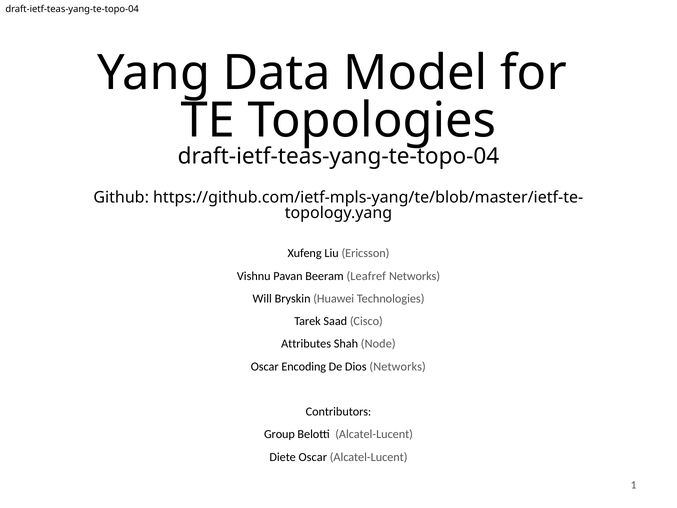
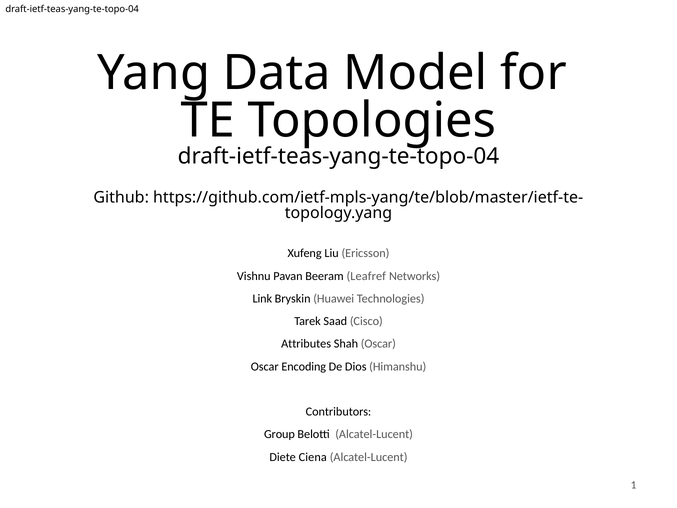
Will: Will -> Link (262, 298)
Shah Node: Node -> Oscar (378, 344)
Dios Networks: Networks -> Himanshu (398, 366)
Diete Oscar: Oscar -> Ciena (313, 457)
